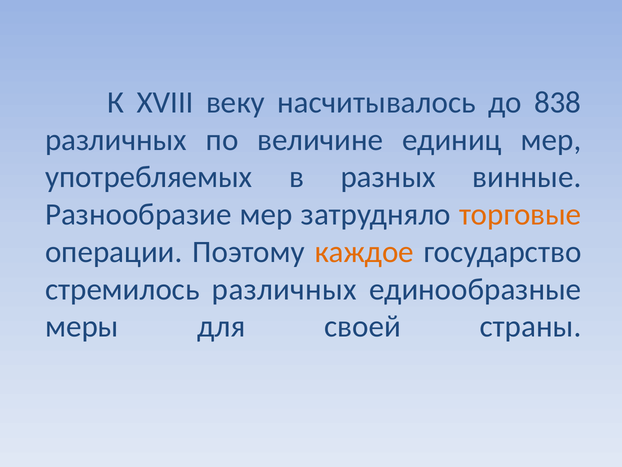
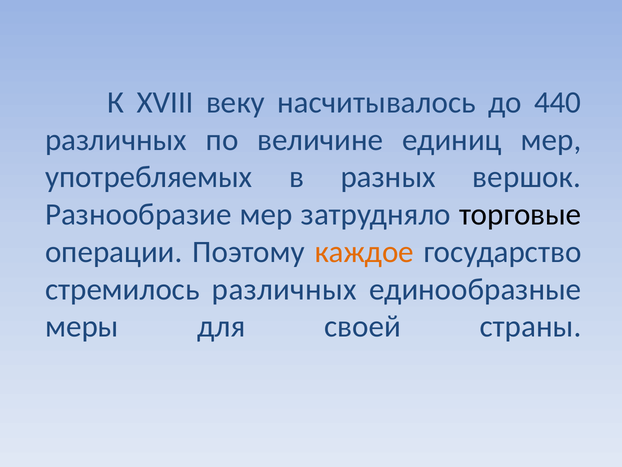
838: 838 -> 440 (558, 102)
винные: винные -> вершок (527, 177)
торговые colour: orange -> black (520, 214)
